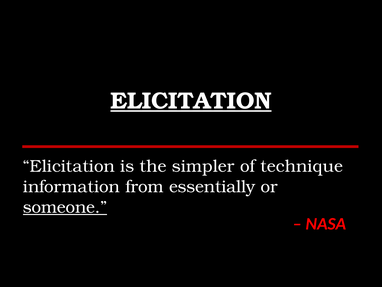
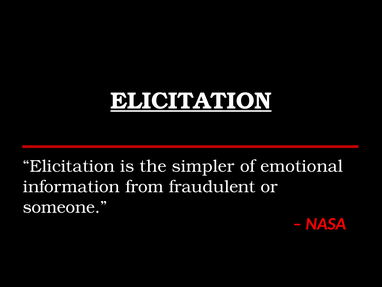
technique: technique -> emotional (302, 166)
essentially: essentially -> fraudulent (212, 186)
someone underline: present -> none (65, 207)
